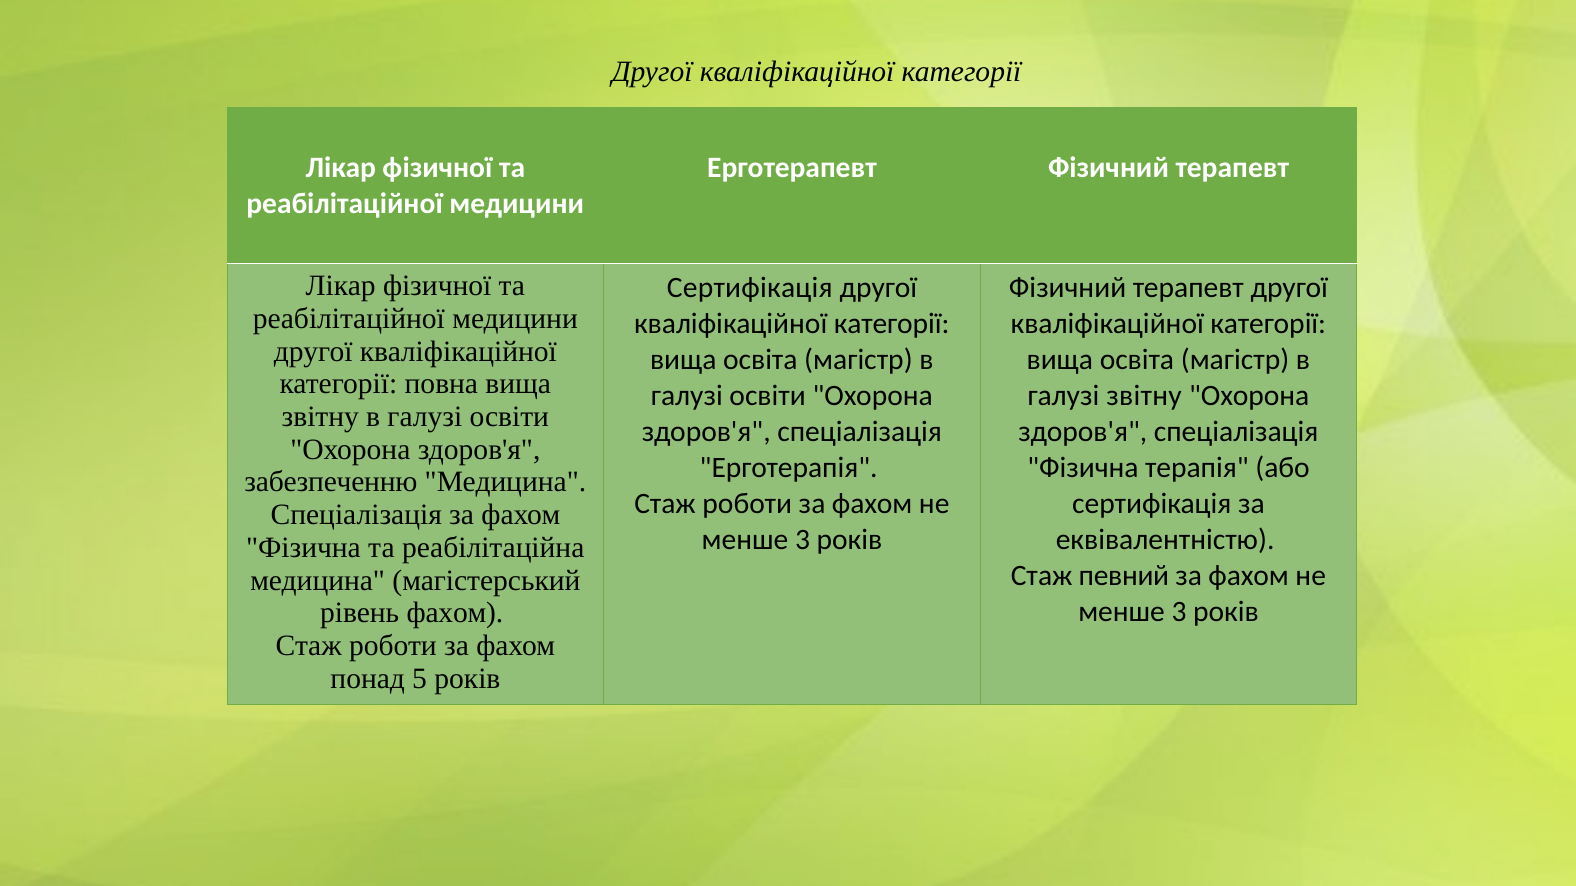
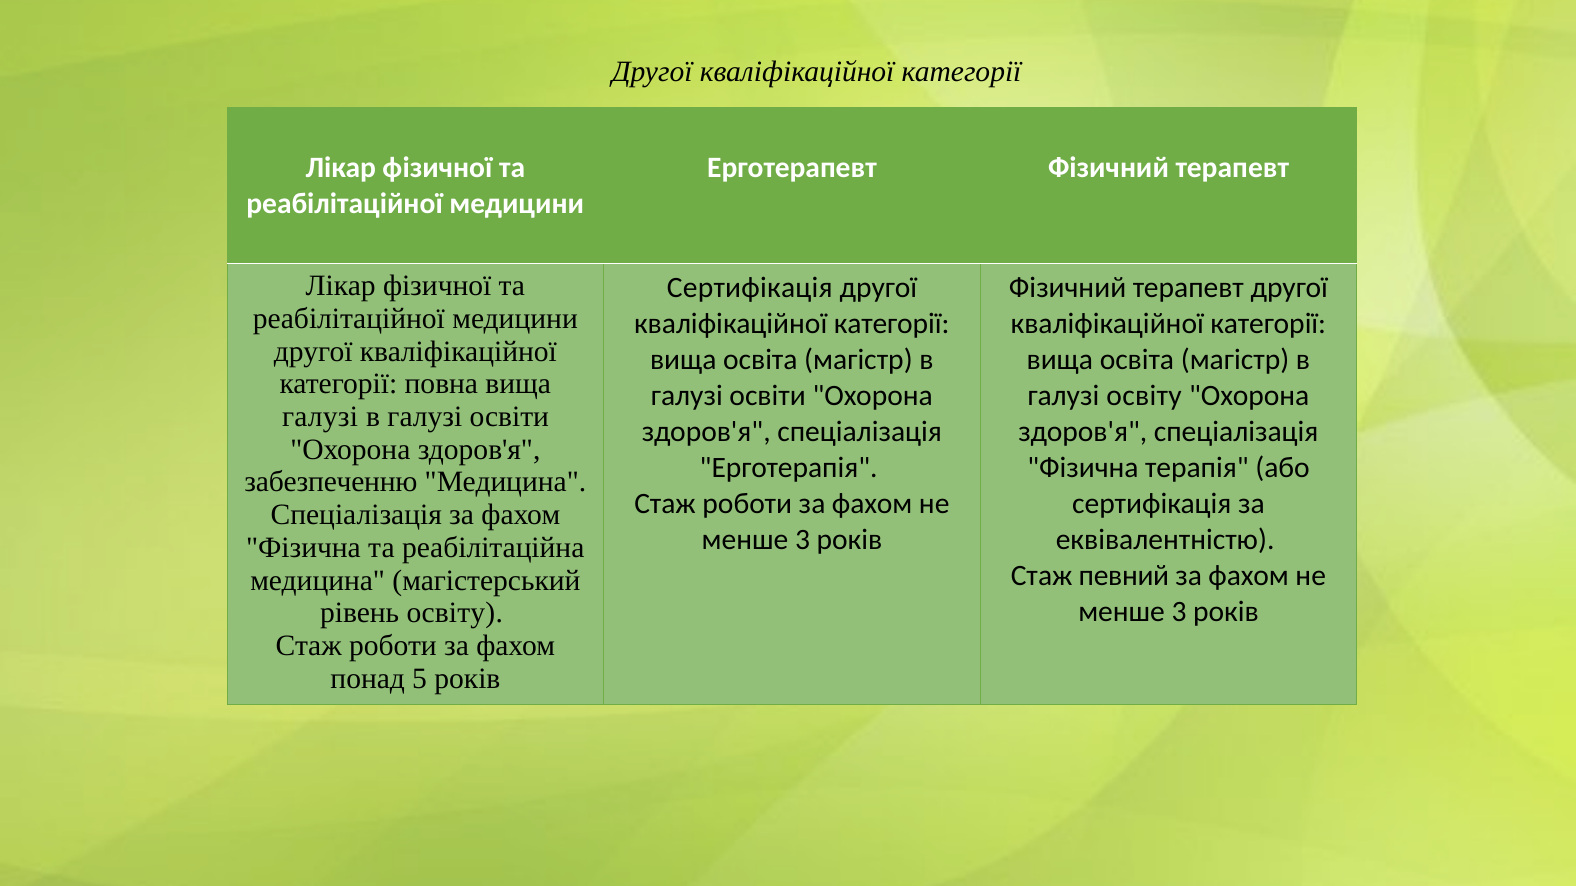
галузі звітну: звітну -> освіту (1144, 396)
звітну: звітну -> галузі (320, 417)
рівень фахом: фахом -> освіту (455, 613)
